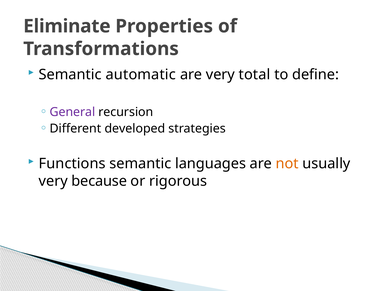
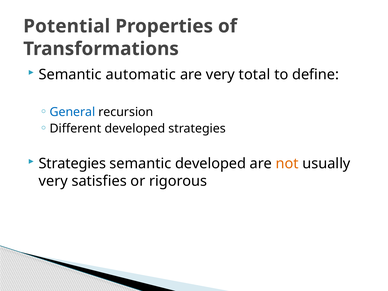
Eliminate: Eliminate -> Potential (67, 26)
General colour: purple -> blue (72, 112)
Functions: Functions -> Strategies (72, 164)
semantic languages: languages -> developed (211, 164)
because: because -> satisfies (99, 181)
